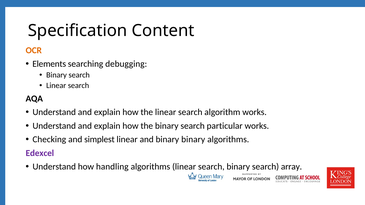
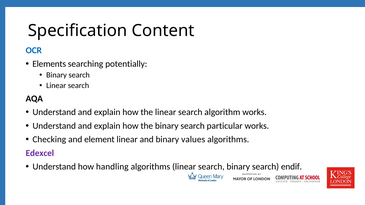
OCR colour: orange -> blue (34, 50)
debugging: debugging -> potentially (126, 64)
simplest: simplest -> element (99, 140)
binary binary: binary -> values (193, 140)
array: array -> endif (292, 167)
